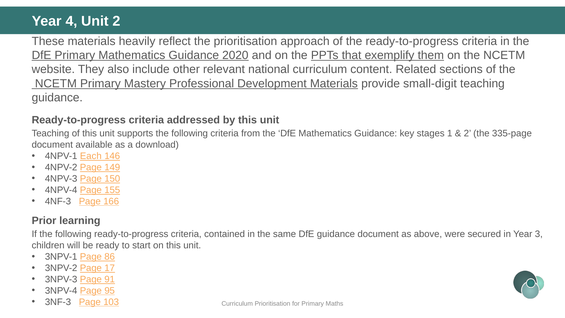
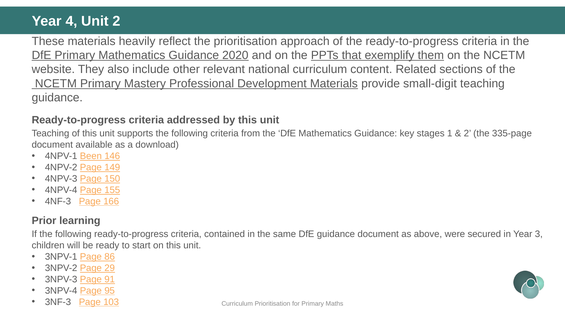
Each: Each -> Been (91, 156)
17: 17 -> 29 (110, 268)
